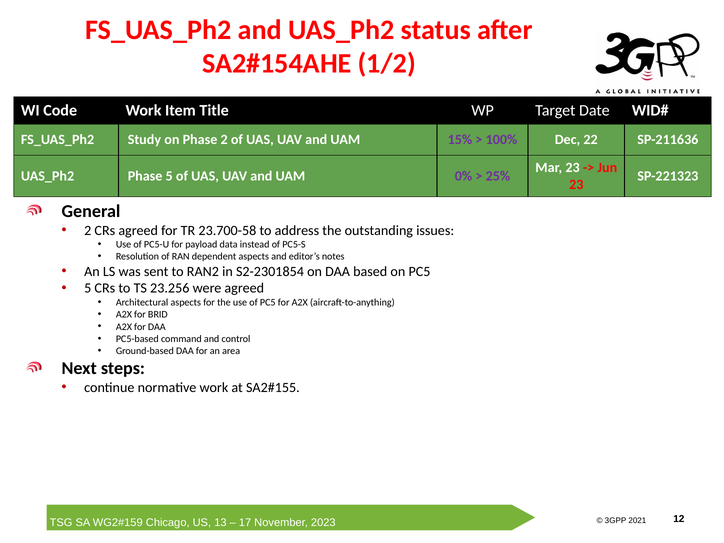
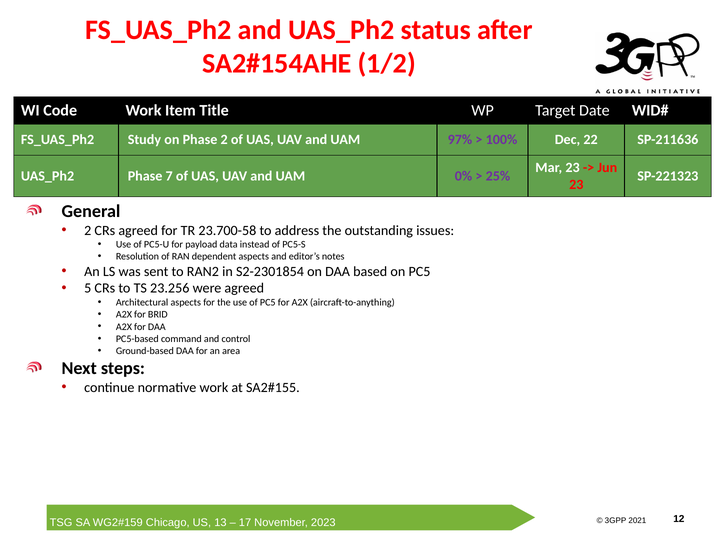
15%: 15% -> 97% (460, 140)
Phase 5: 5 -> 7 (169, 176)
